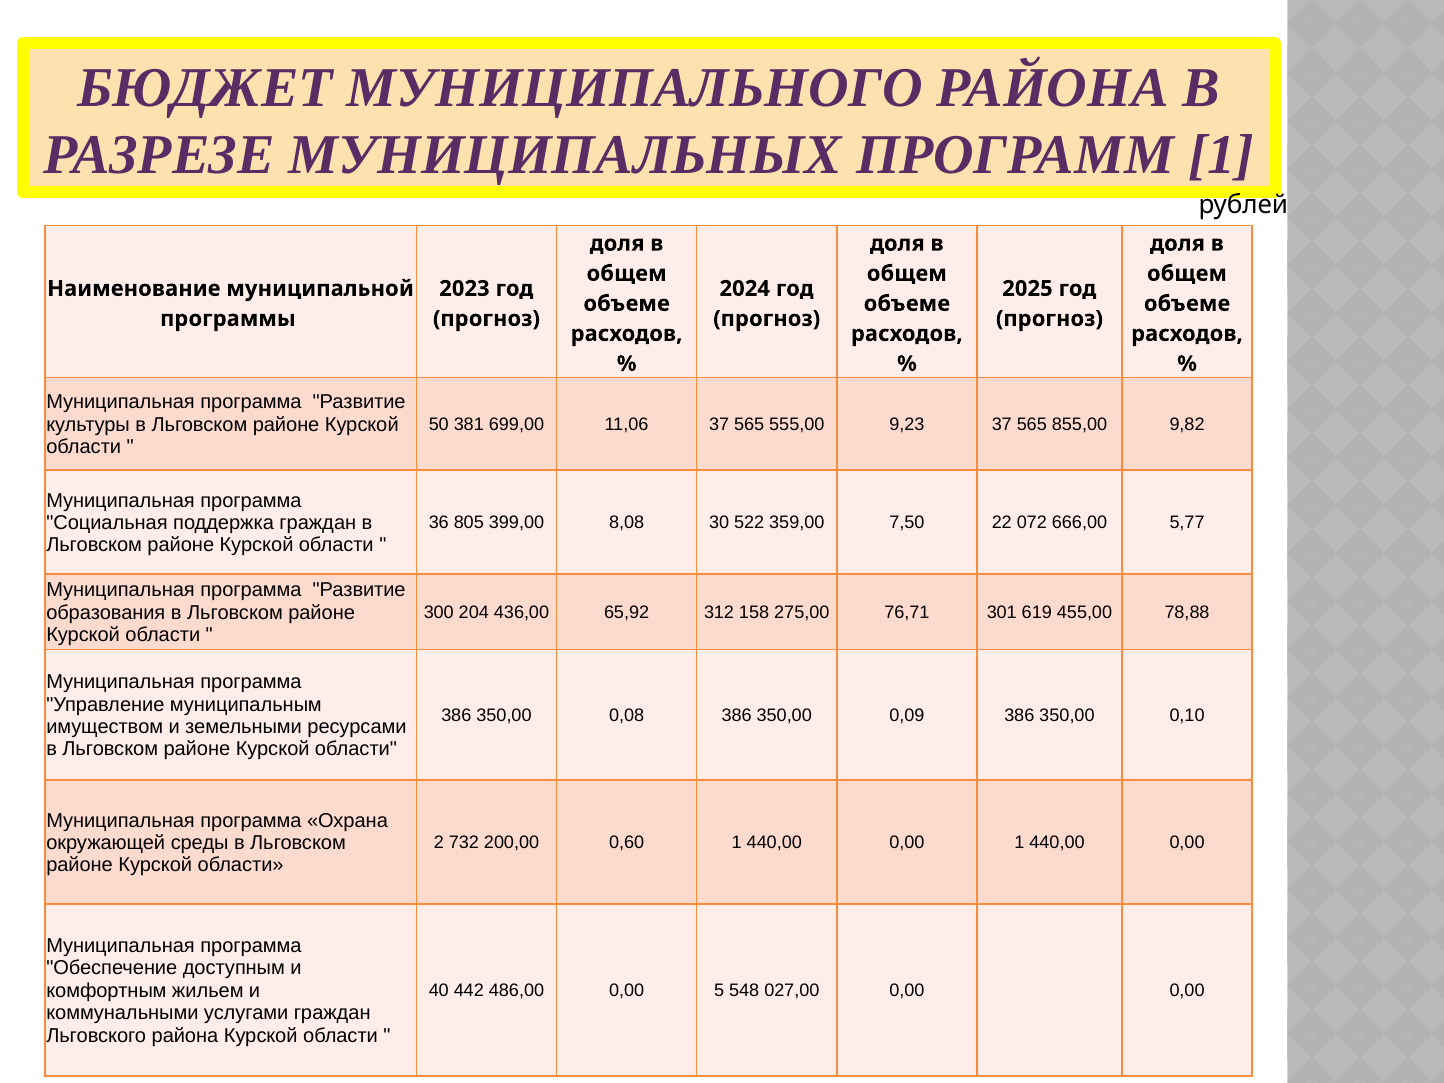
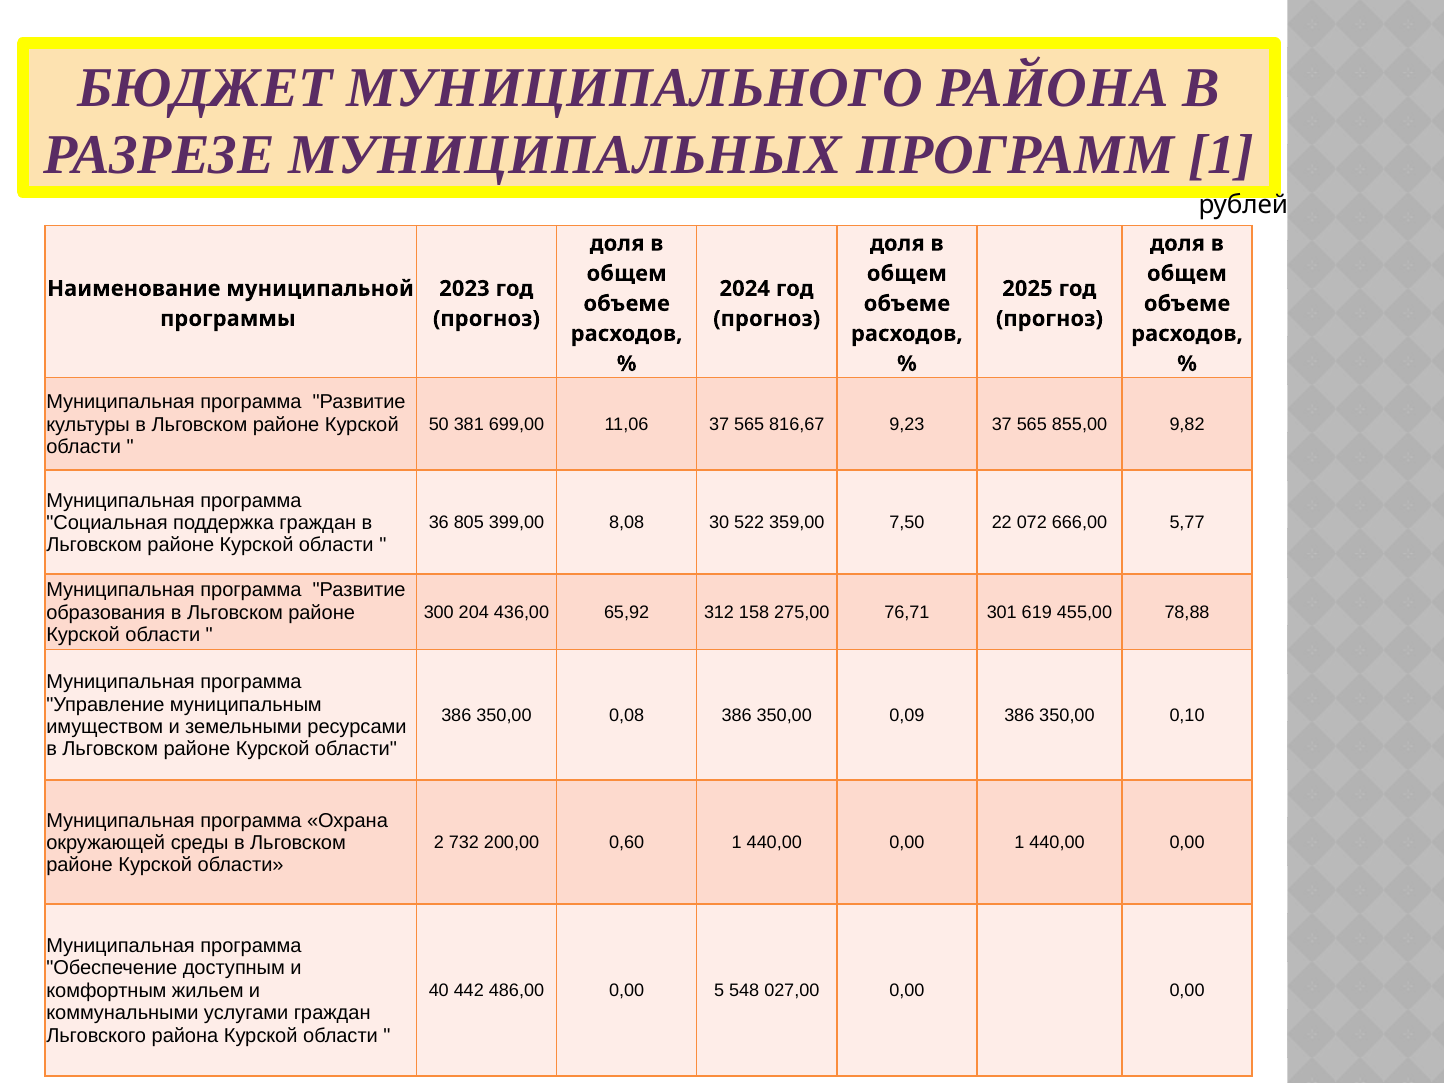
555,00: 555,00 -> 816,67 (797, 425)
